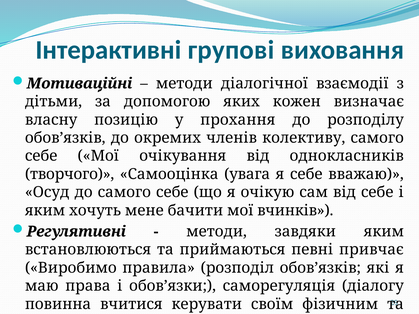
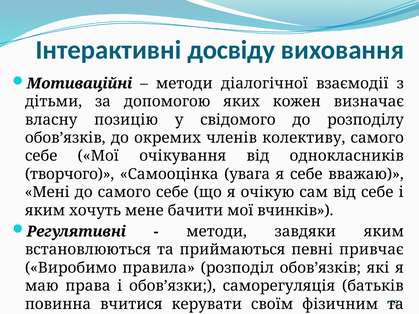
групові: групові -> досвіду (231, 50)
прохання: прохання -> свідомого (238, 120)
Осуд: Осуд -> Мені (47, 192)
діалогу: діалогу -> батьків (373, 286)
